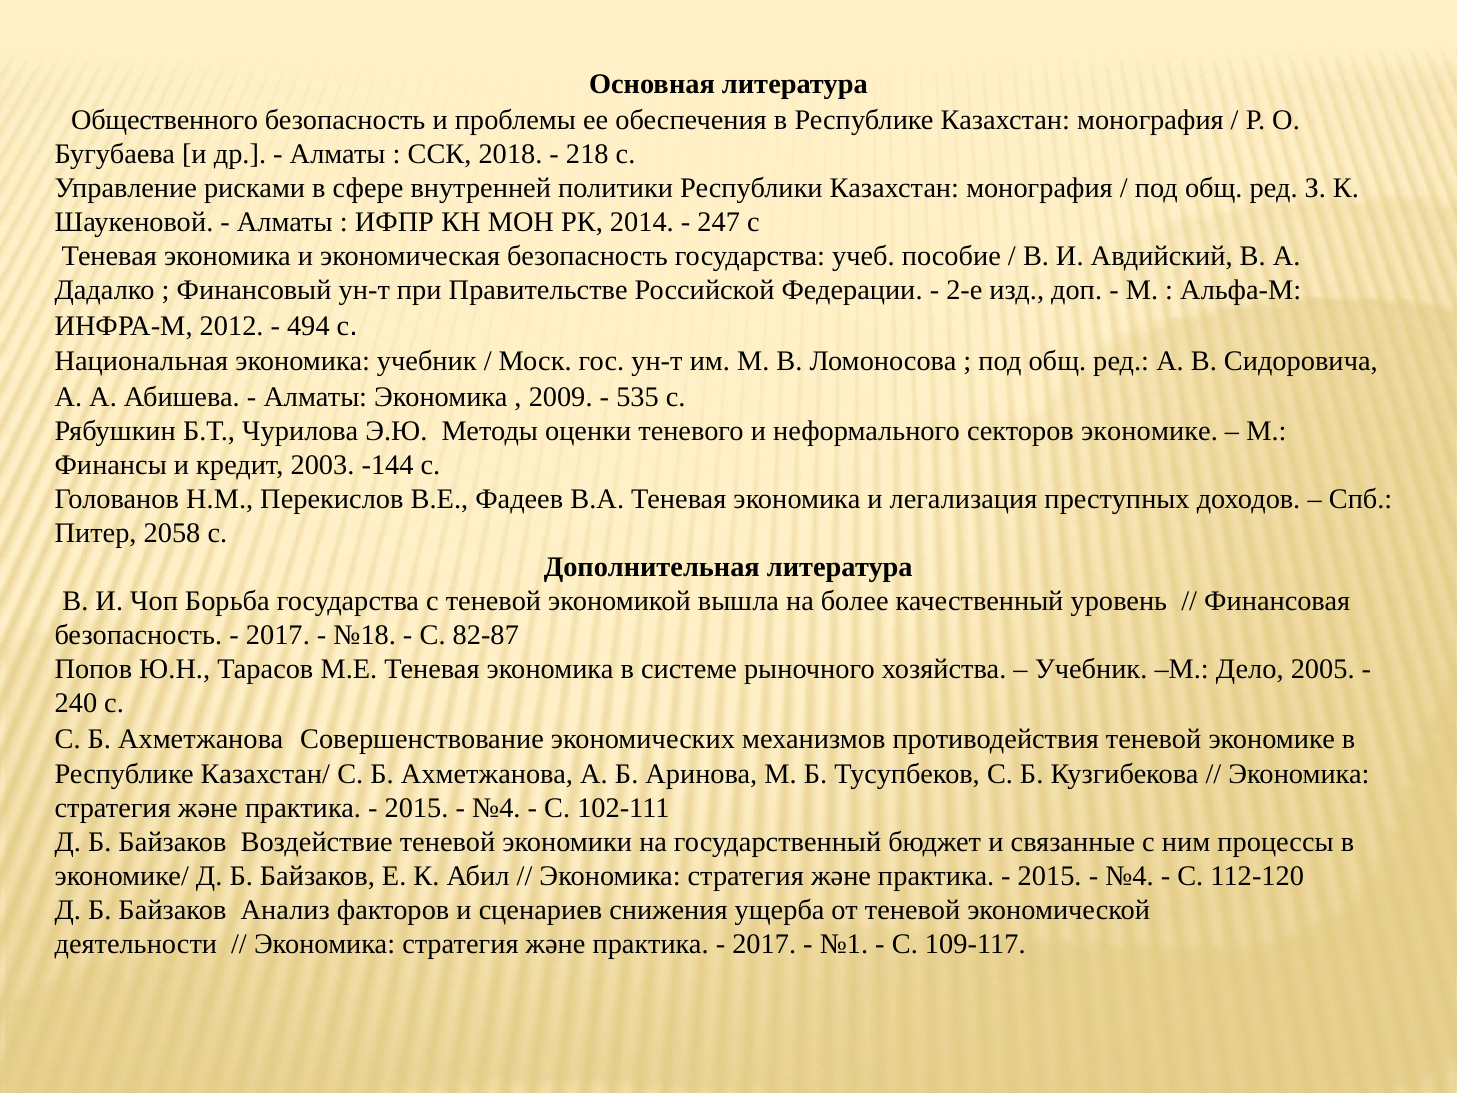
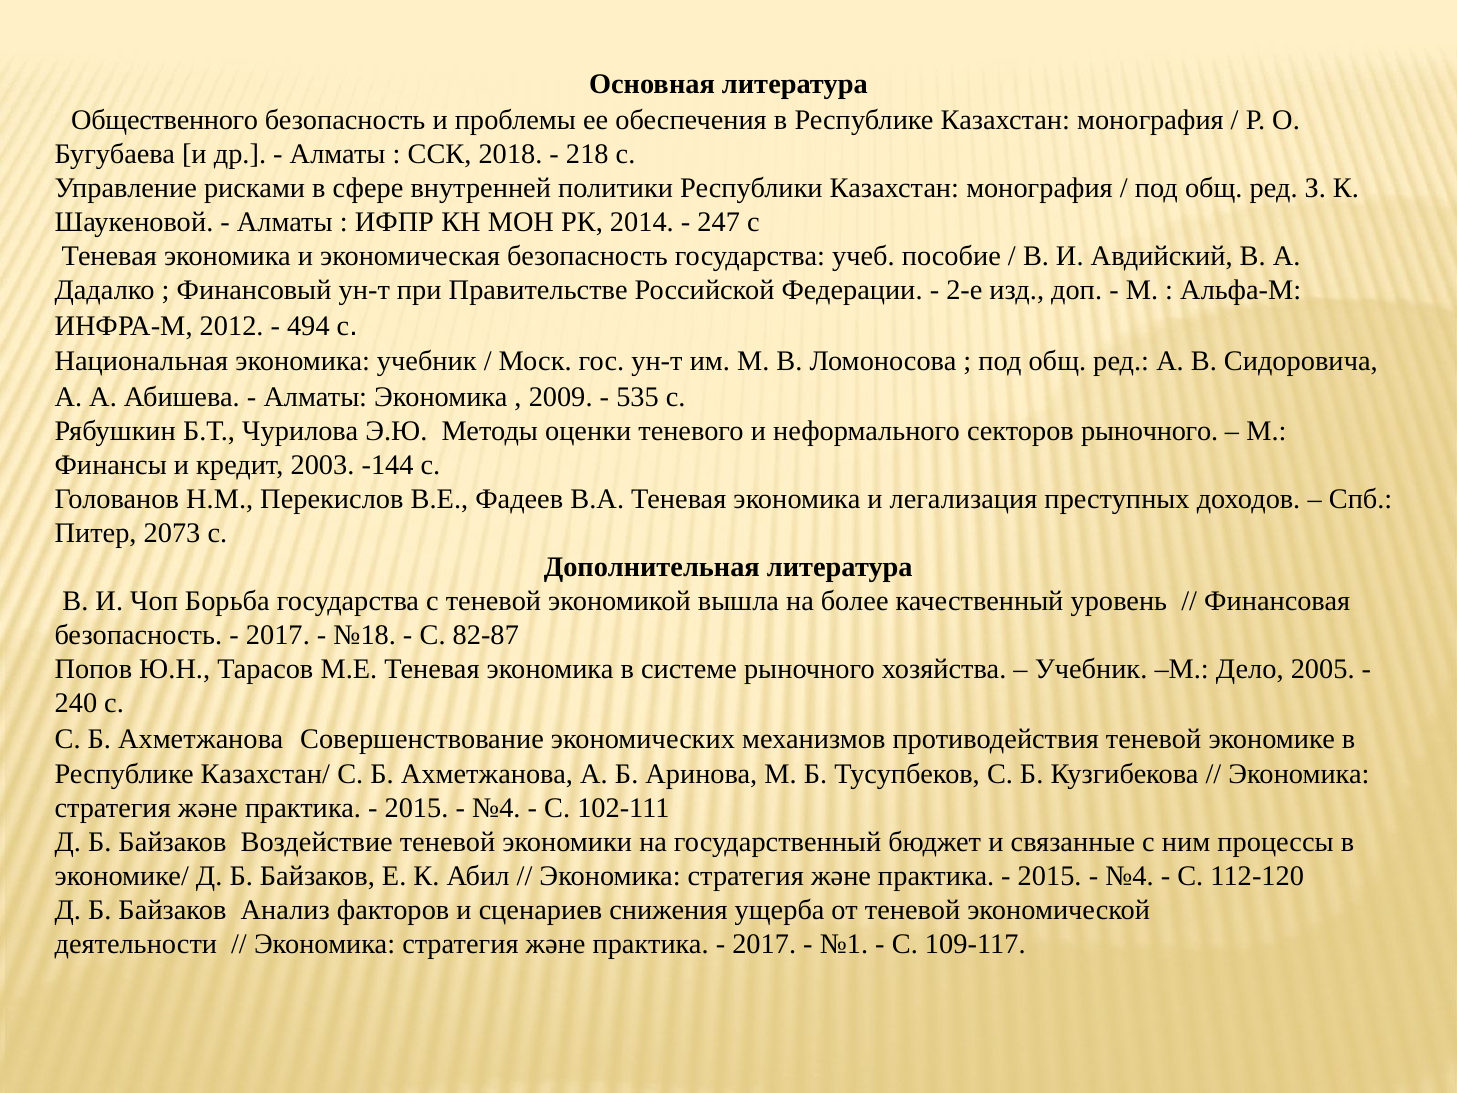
секторов экономике: экономике -> рыночного (1150, 431)
2058: 2058 -> 2073 (172, 533)
